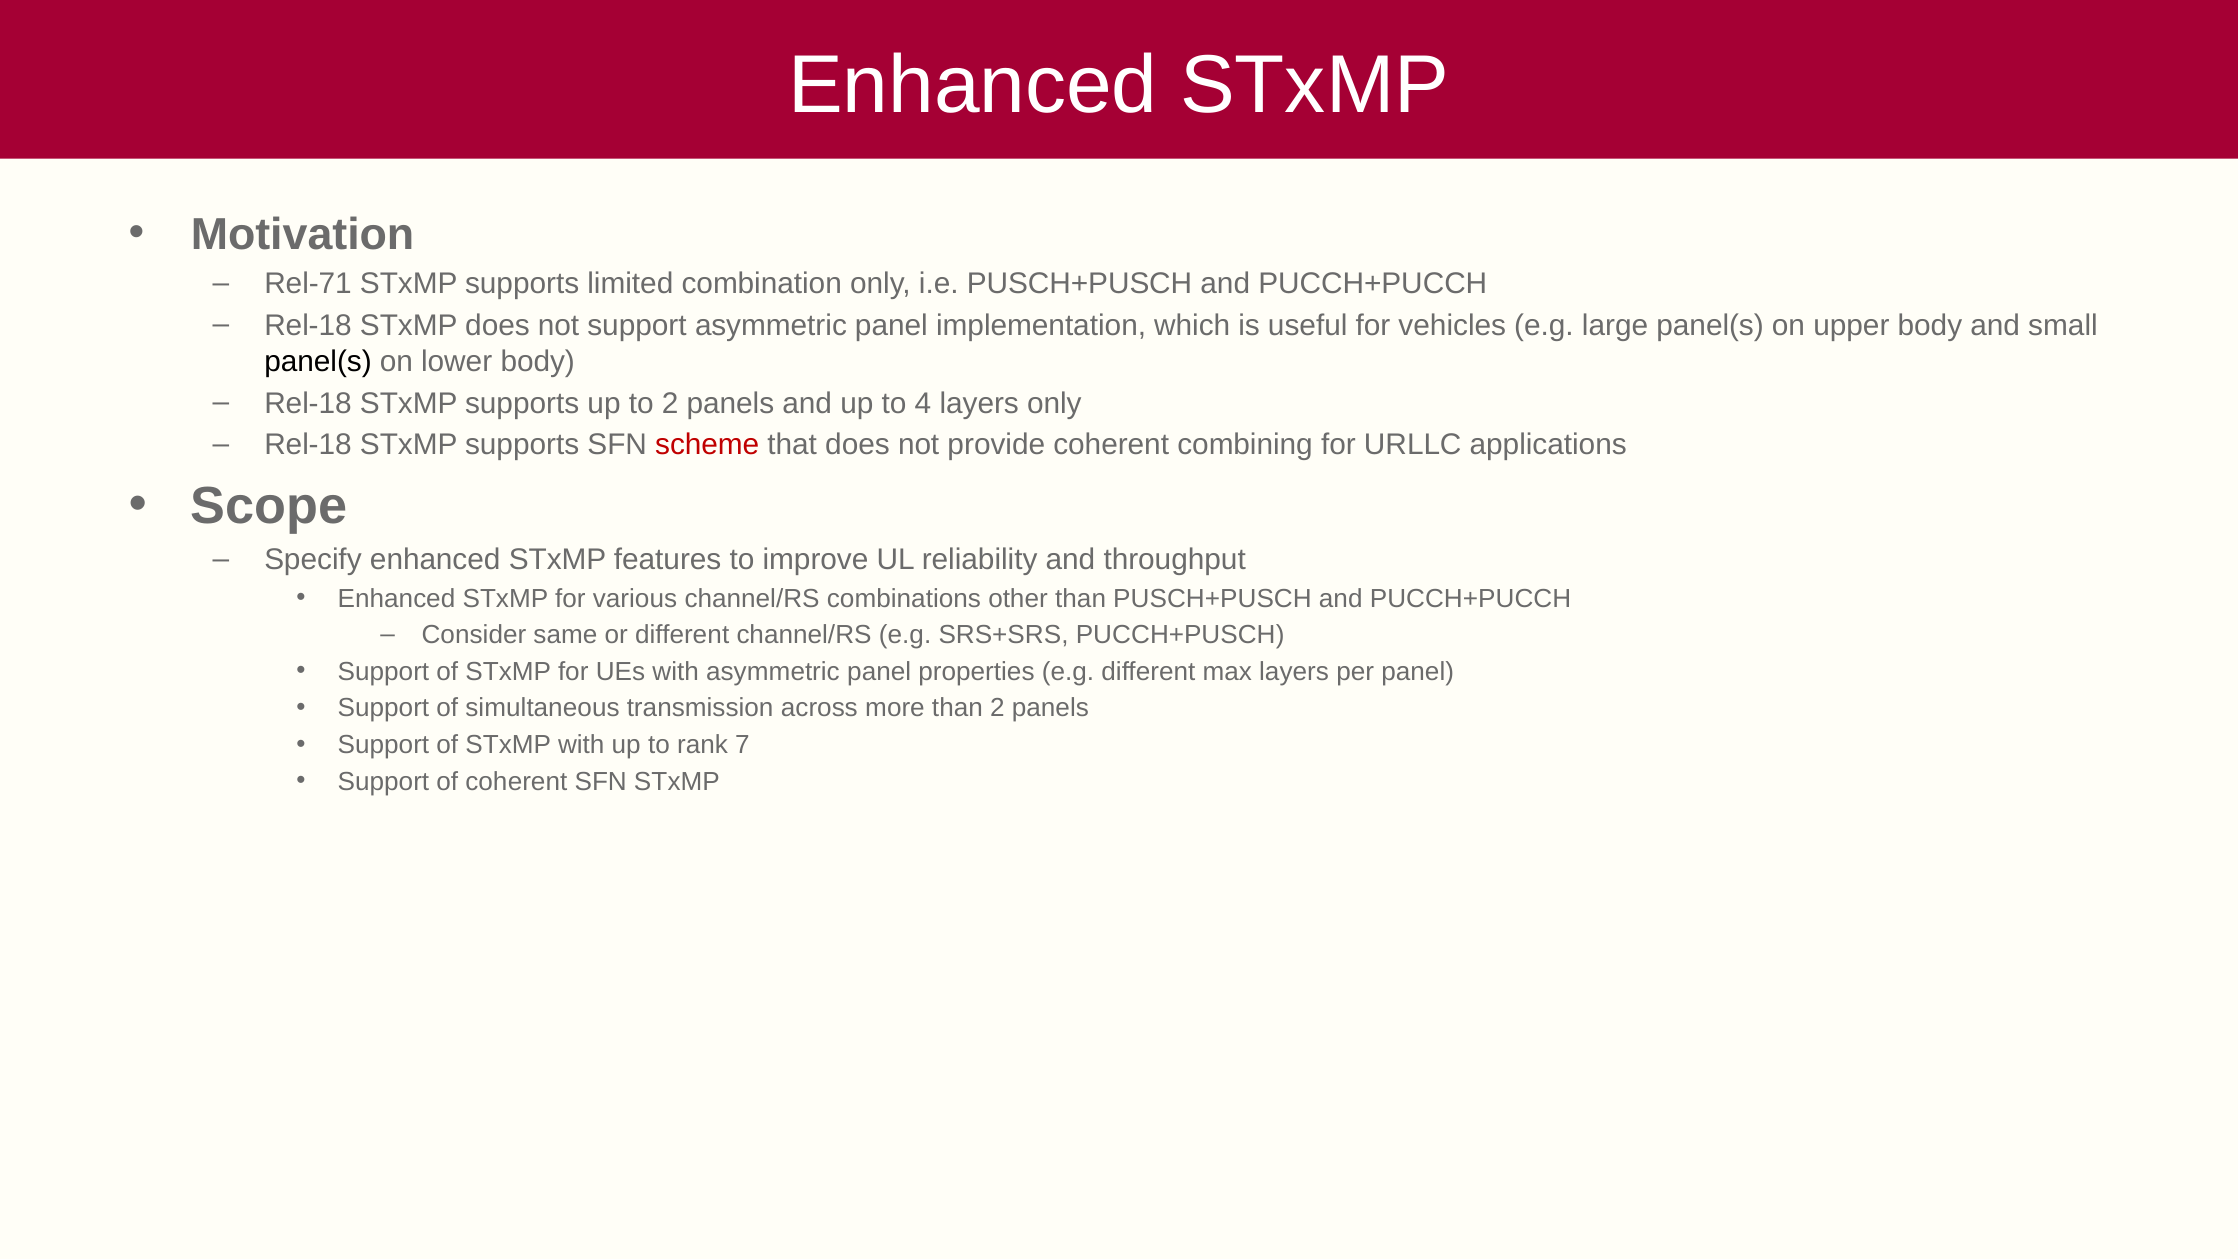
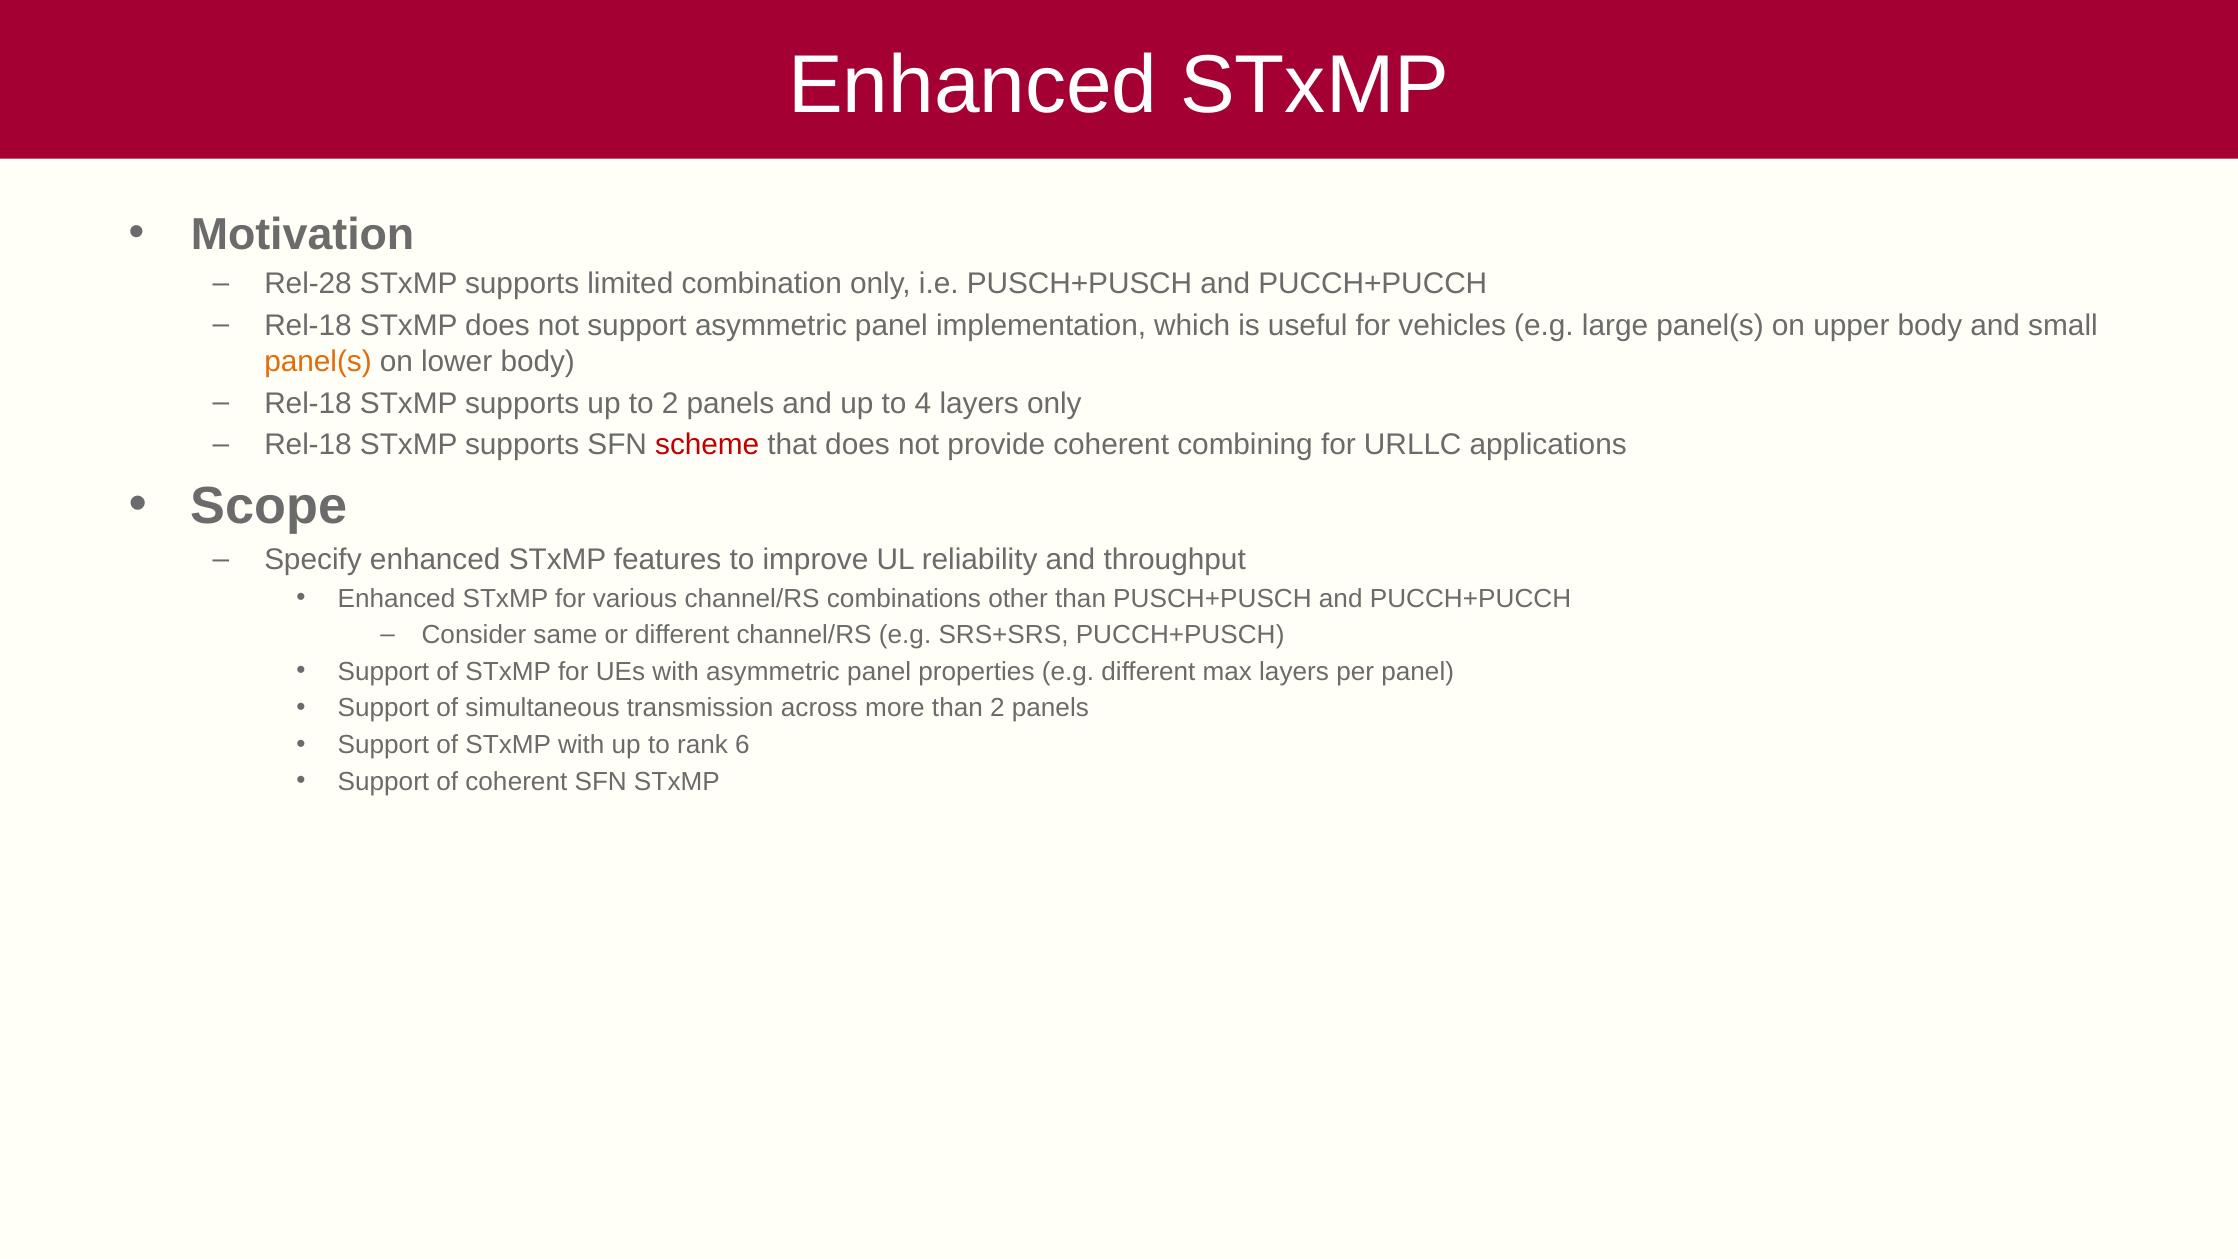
Rel-71: Rel-71 -> Rel-28 (308, 284)
panel(s colour: black -> orange (318, 361)
7: 7 -> 6 (743, 745)
